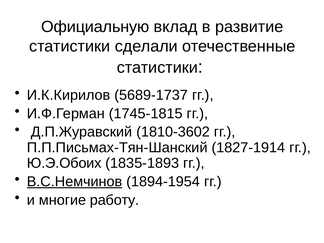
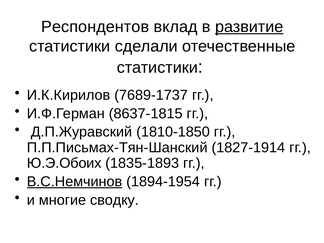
Официальную: Официальную -> Респондентов (95, 27)
развитие underline: none -> present (249, 27)
5689-1737: 5689-1737 -> 7689-1737 (151, 95)
1745-1815: 1745-1815 -> 8637-1815 (146, 114)
1810-3602: 1810-3602 -> 1810-1850 (173, 132)
работу: работу -> сводку (114, 200)
